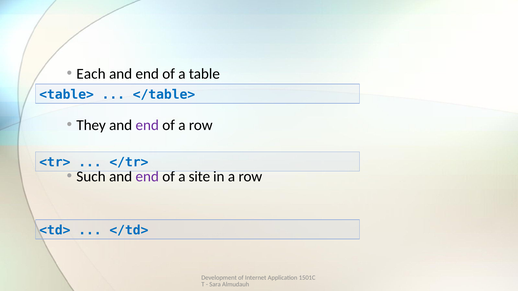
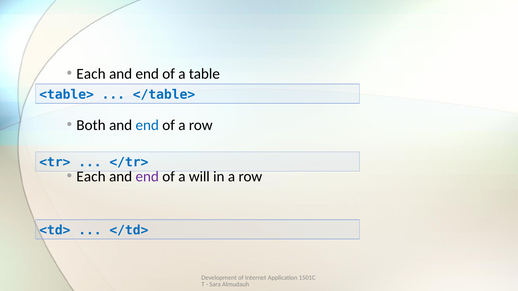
They: They -> Both (91, 125)
end colour: purple -> blue (147, 125)
Such: Such -> Each (91, 177)
site: site -> will (199, 177)
